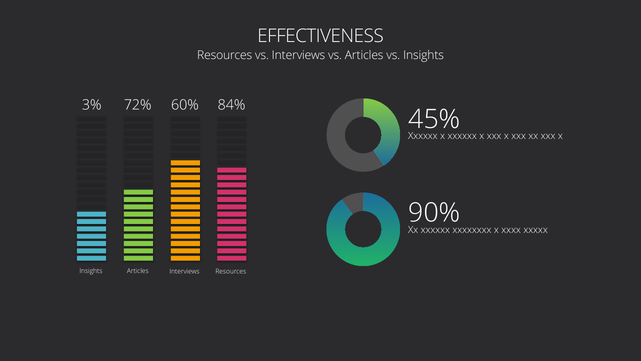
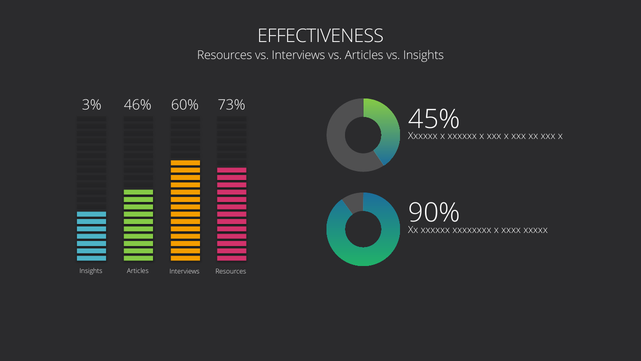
72%: 72% -> 46% (138, 105)
84%: 84% -> 73% (232, 105)
